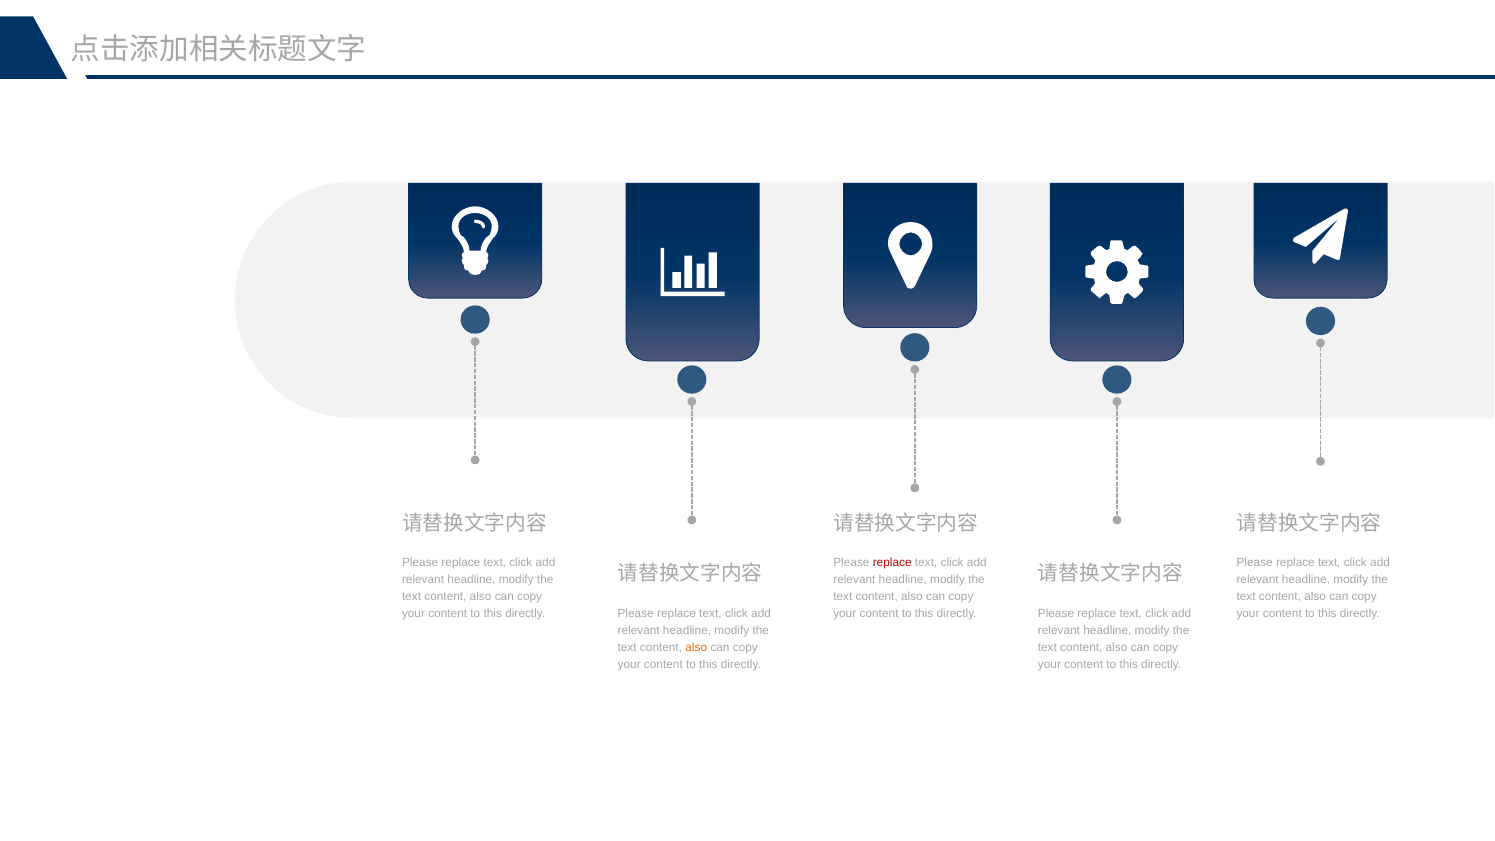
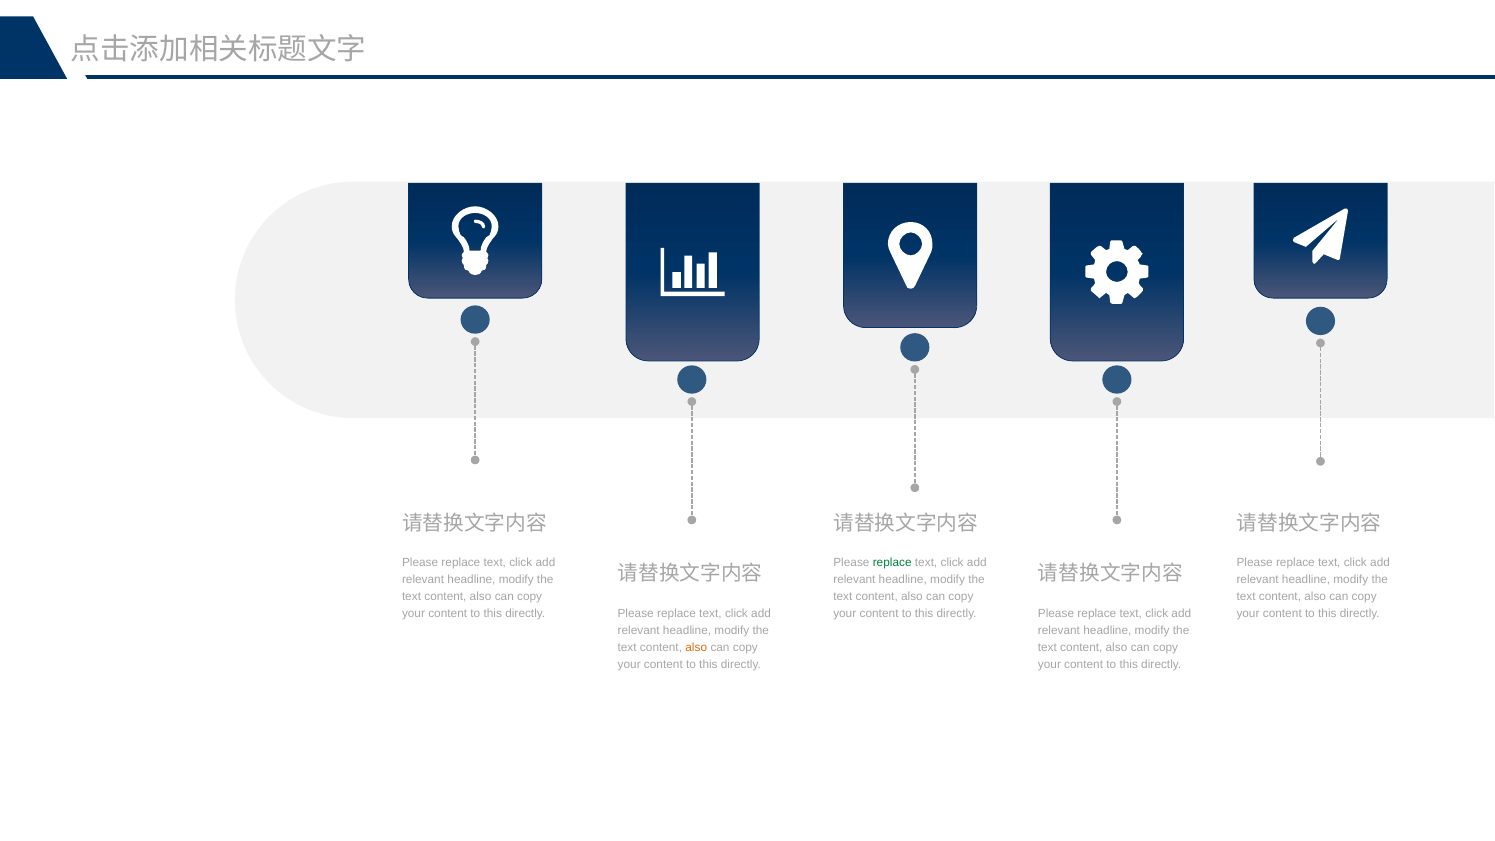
replace colour: red -> green (892, 563)
